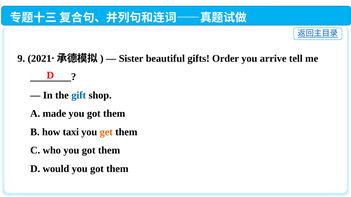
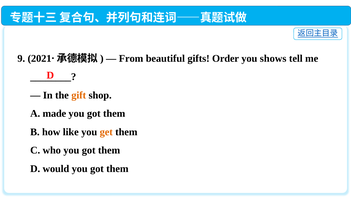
Sister: Sister -> From (131, 59)
arrive: arrive -> shows (273, 59)
gift colour: blue -> orange (79, 95)
taxi: taxi -> like (71, 132)
